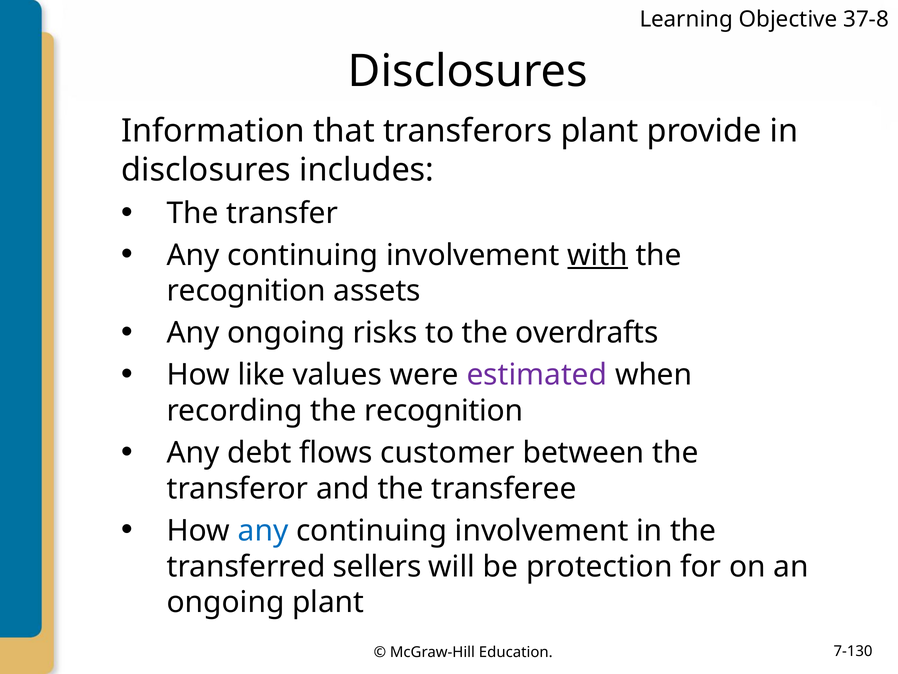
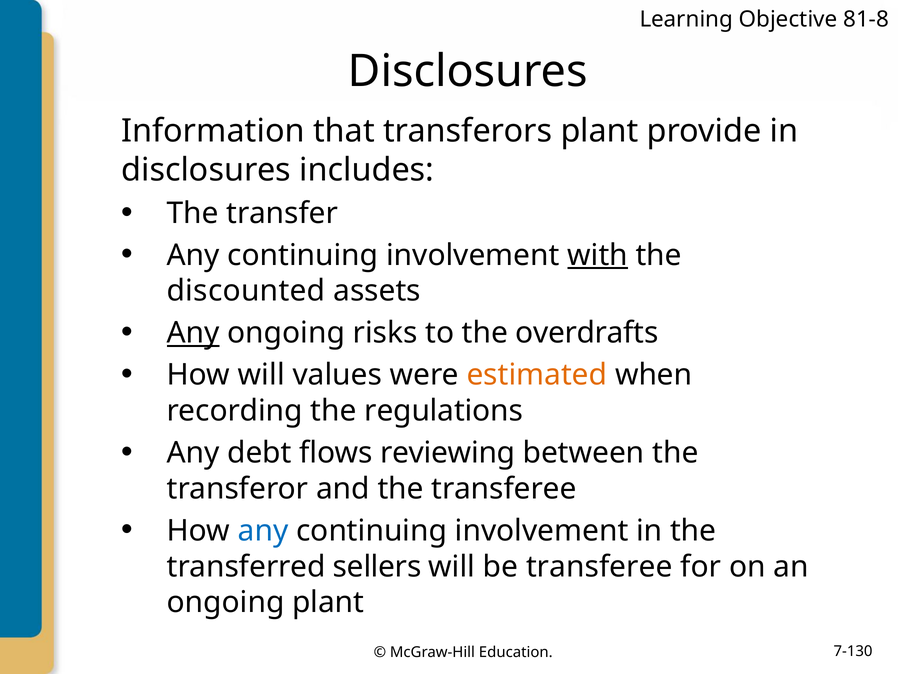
37-8: 37-8 -> 81-8 (866, 19)
recognition: recognition -> discounted (246, 291)
Any underline: none -> present (193, 333)
How like: like -> will (261, 375)
estimated colour: purple -> orange (537, 375)
recording the recognition: recognition -> regulations (444, 411)
customer: customer -> reviewing (448, 452)
be protection: protection -> transferee (599, 566)
